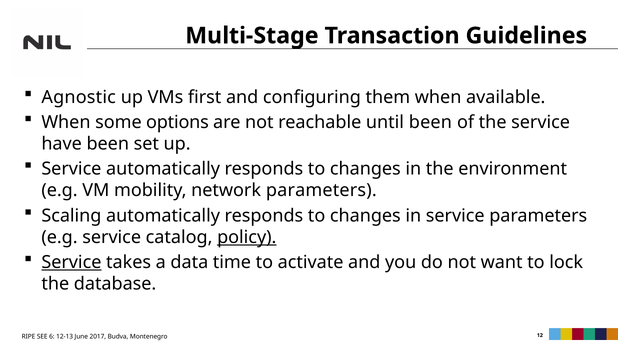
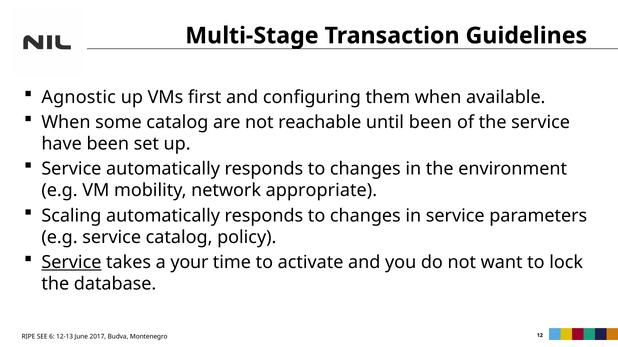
some options: options -> catalog (177, 122)
network parameters: parameters -> appropriate (321, 191)
policy underline: present -> none (247, 238)
data: data -> your (189, 263)
